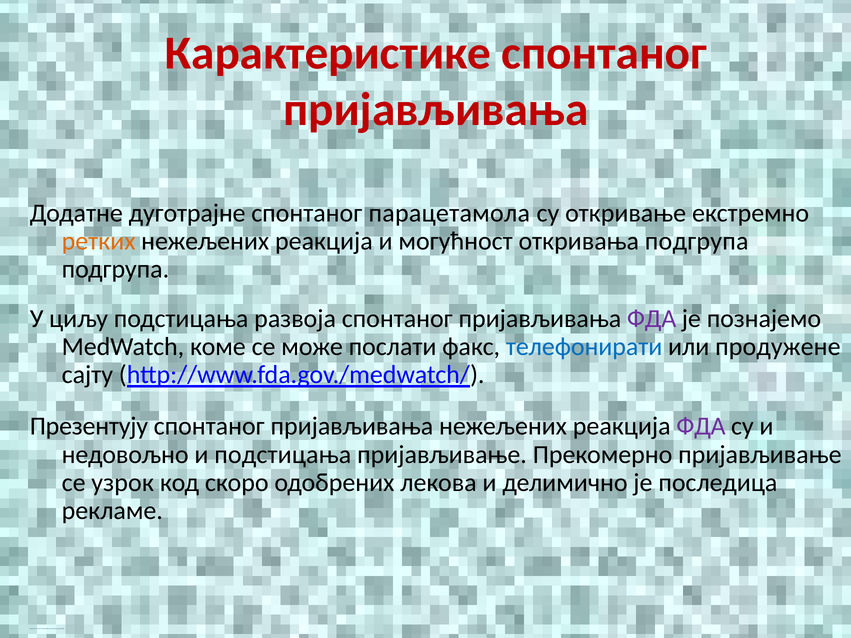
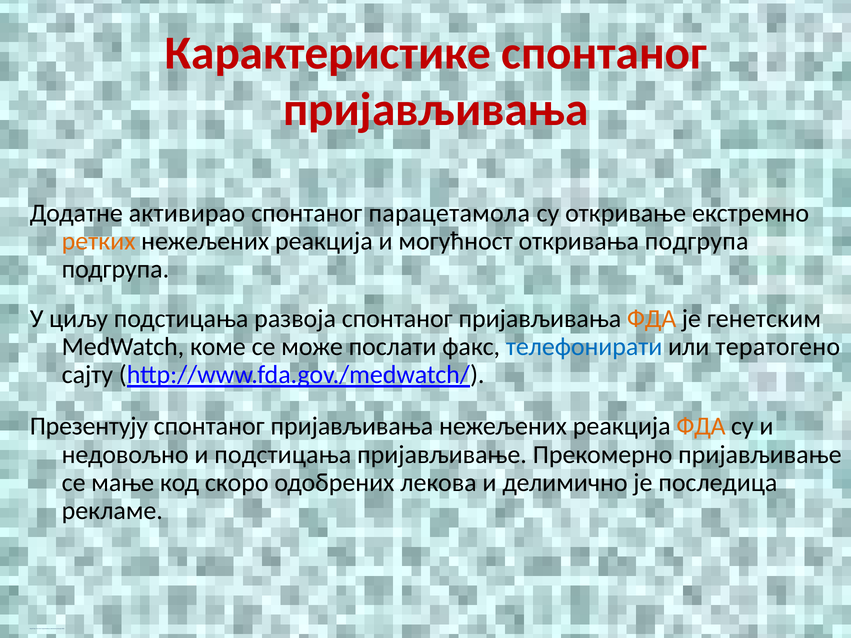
дуготрајне: дуготрајне -> активирао (187, 213)
ФДА colour: purple -> orange (652, 319)
познајемо: познајемо -> генетским (764, 319)
продужене: продужене -> тератогено (778, 347)
ФДА colour: purple -> orange (701, 427)
узрок: узрок -> мање (123, 483)
